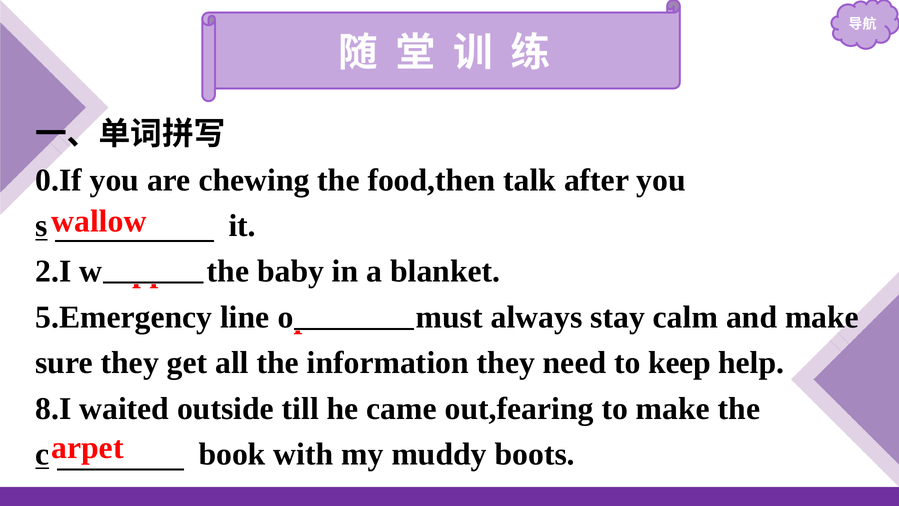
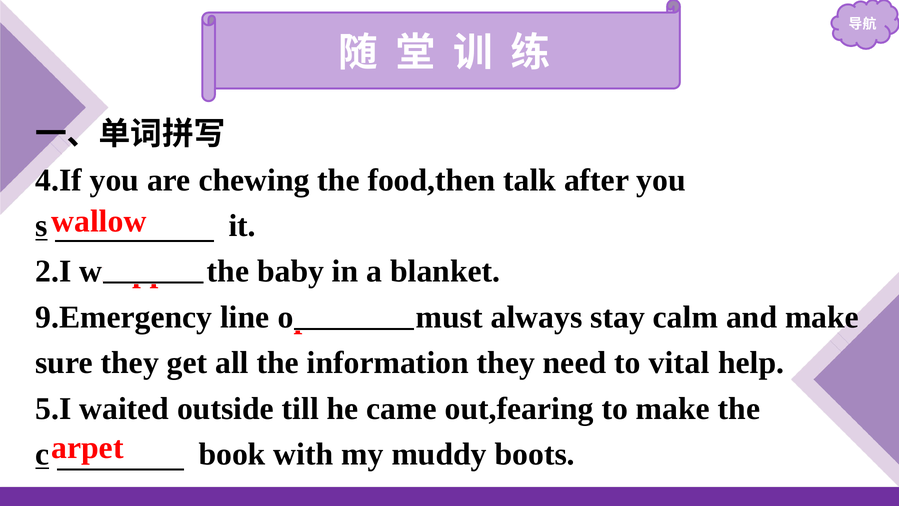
0.If: 0.If -> 4.If (59, 180)
5.Emergency: 5.Emergency -> 9.Emergency (124, 317)
keep: keep -> vital (679, 363)
8.I: 8.I -> 5.I (53, 408)
